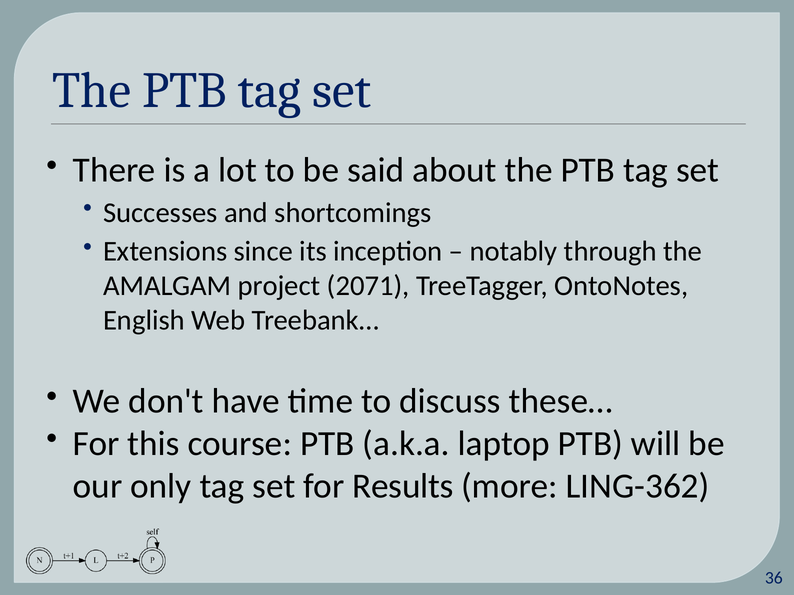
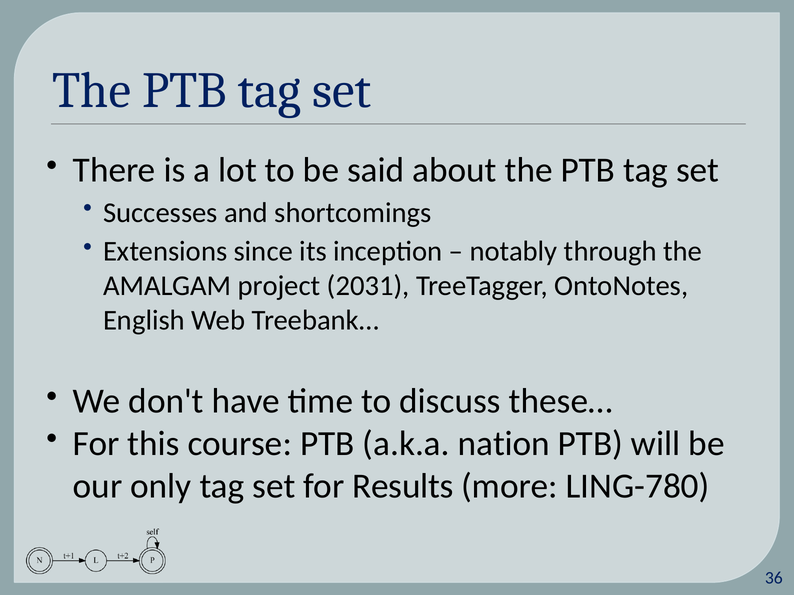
2071: 2071 -> 2031 (368, 286)
laptop: laptop -> nation (504, 444)
LING-362: LING-362 -> LING-780 (638, 486)
